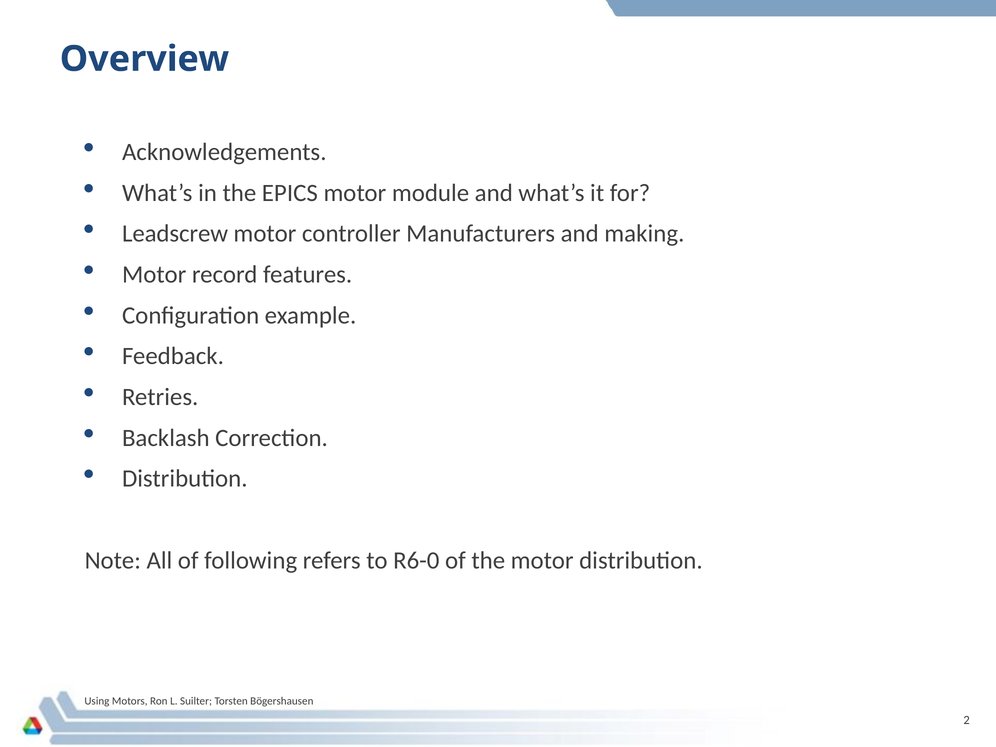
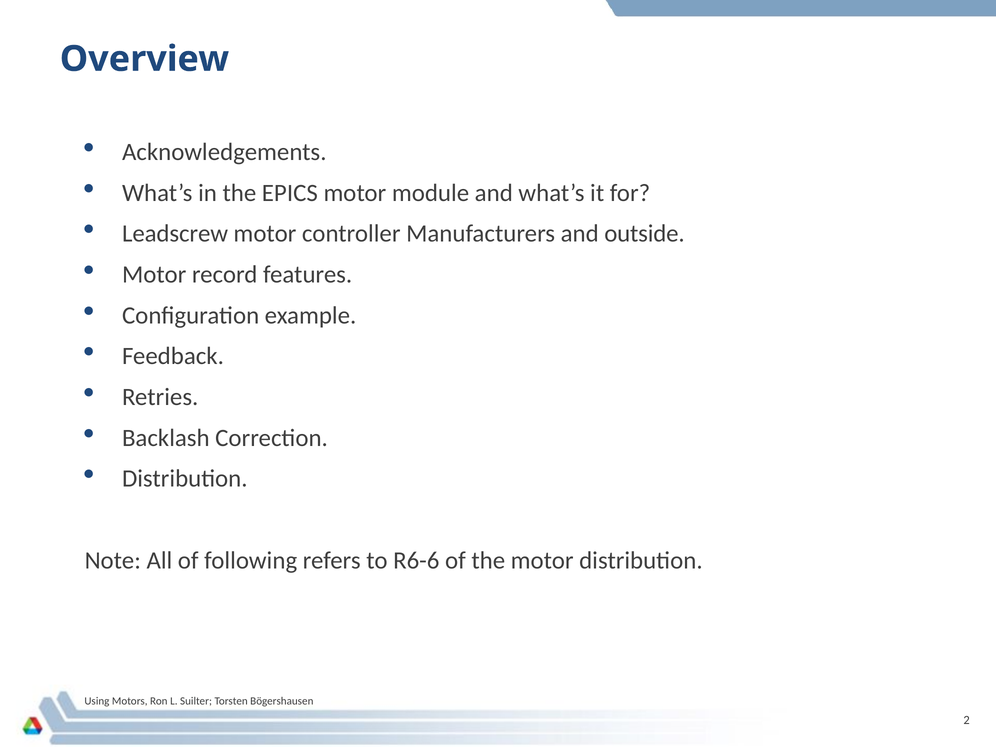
making: making -> outside (644, 234)
R6-0: R6-0 -> R6-6 (416, 560)
